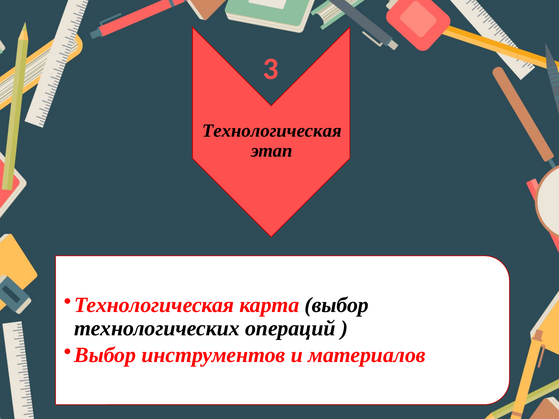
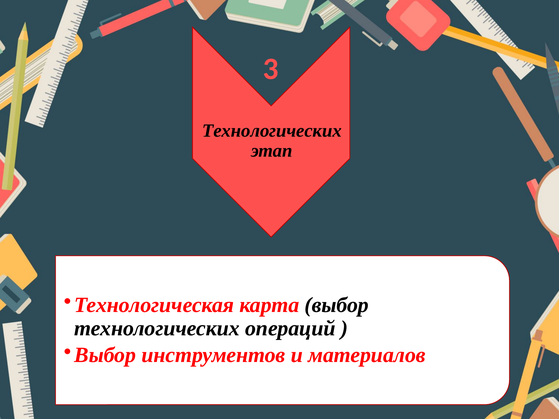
Технологическая: Технологическая -> Технологических (272, 131)
